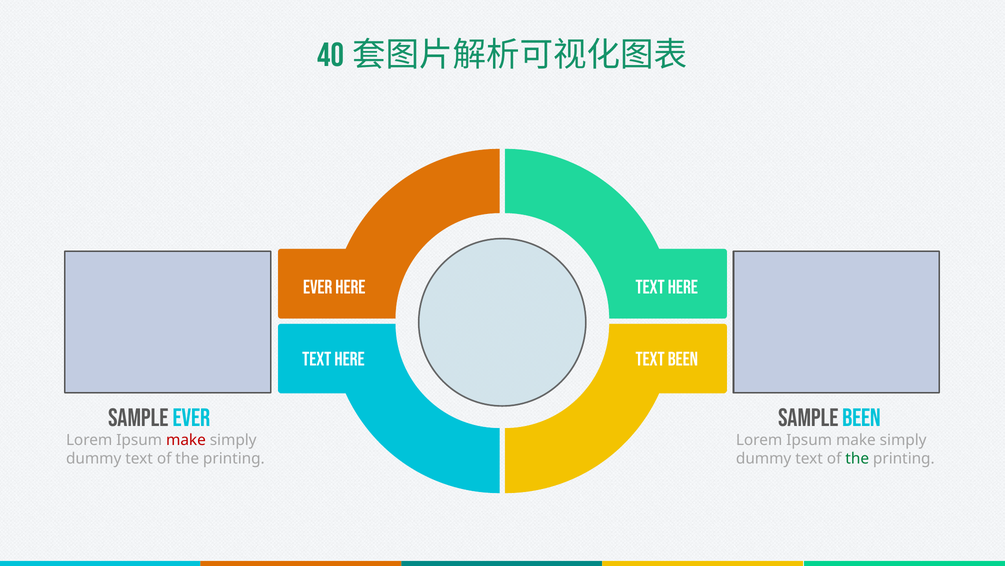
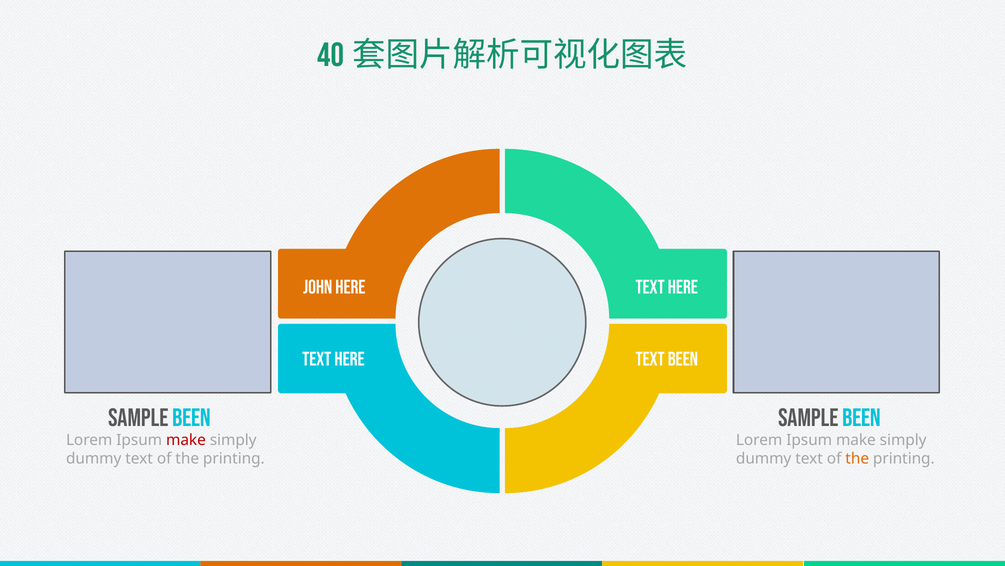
EVER: EVER -> JOHN (318, 287)
EVER: EVER -> BEEN (191, 418)
the colour: green -> orange (857, 458)
